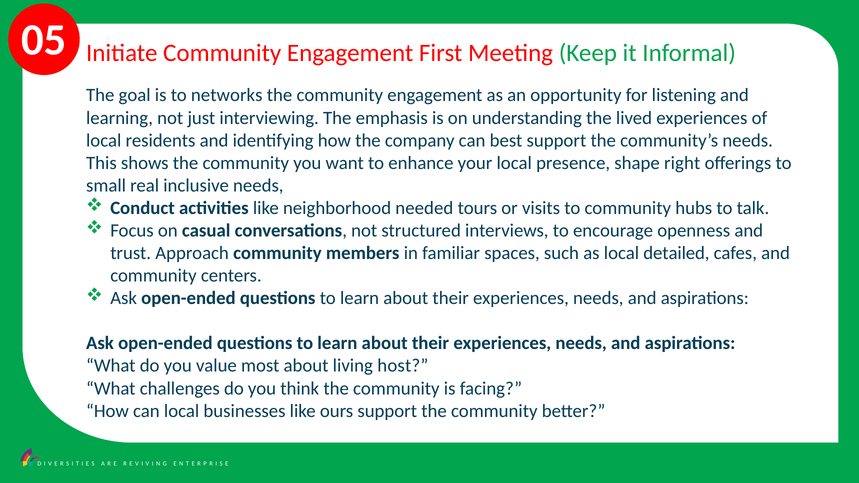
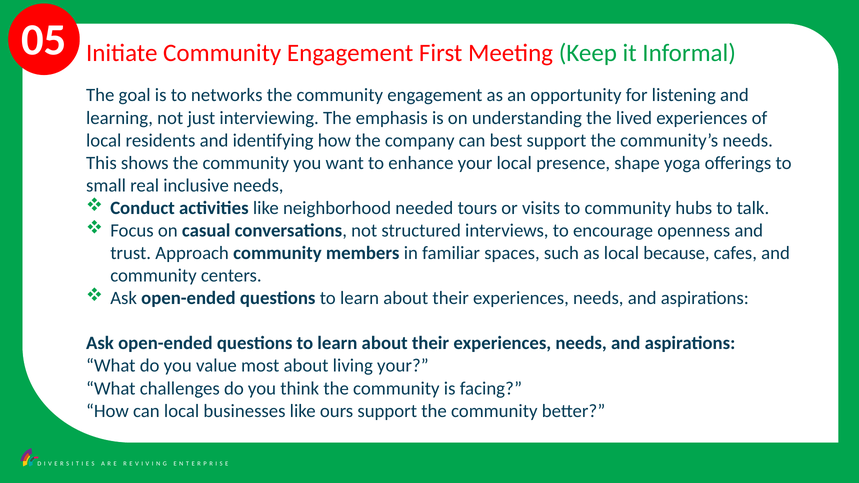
right: right -> yoga (682, 163)
detailed: detailed -> because (676, 253)
living host: host -> your (403, 366)
